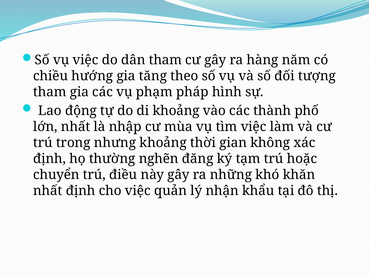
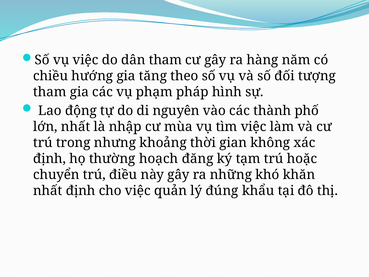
di khoảng: khoảng -> nguyên (176, 111)
nghẽn: nghẽn -> hoạch (159, 158)
nhận: nhận -> đúng (222, 190)
